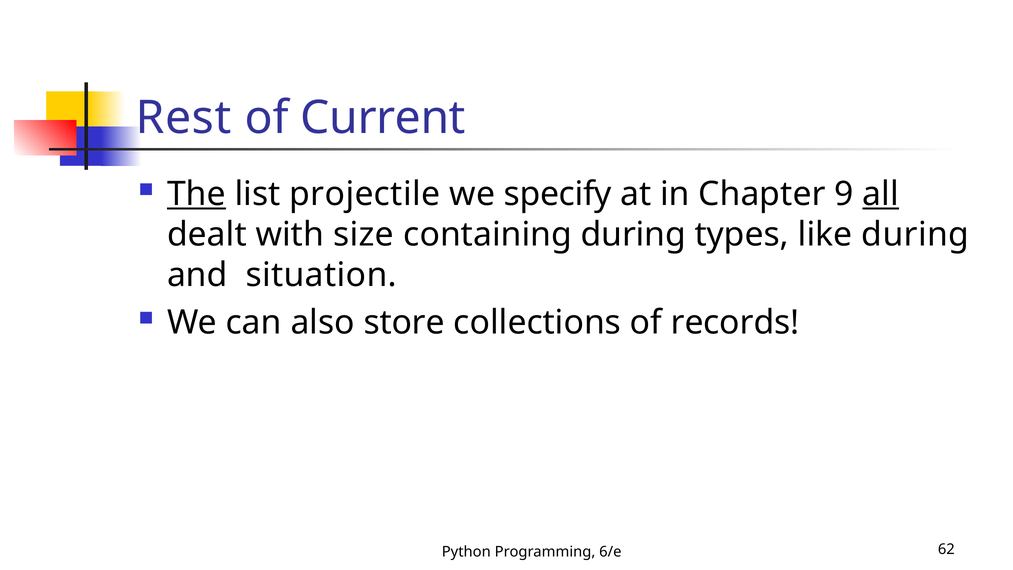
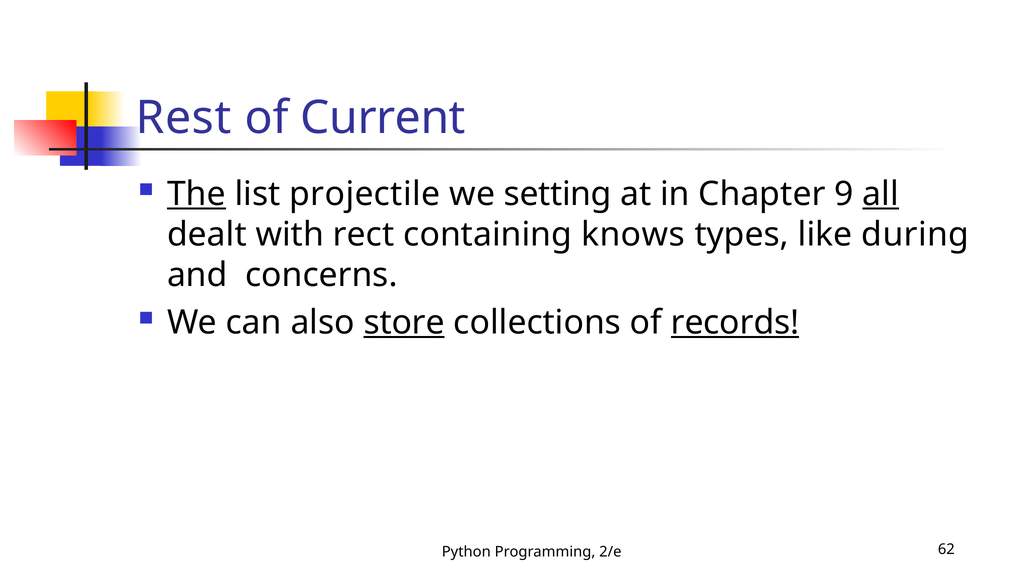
specify: specify -> setting (558, 194)
size: size -> rect (364, 235)
containing during: during -> knows (633, 235)
situation: situation -> concerns (321, 275)
store underline: none -> present (404, 322)
records underline: none -> present (735, 322)
6/e: 6/e -> 2/e (610, 552)
